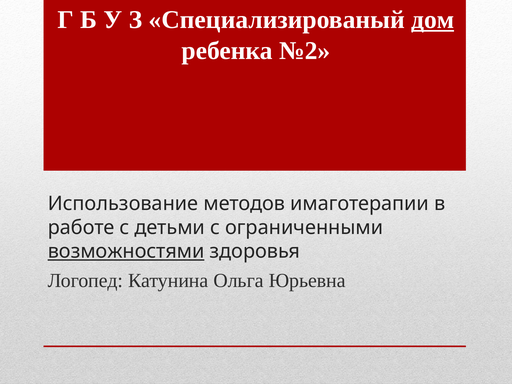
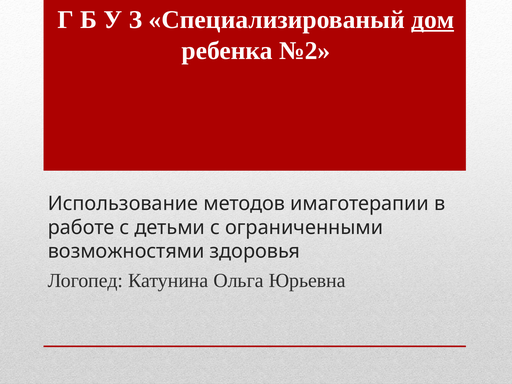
возможностями underline: present -> none (126, 251)
